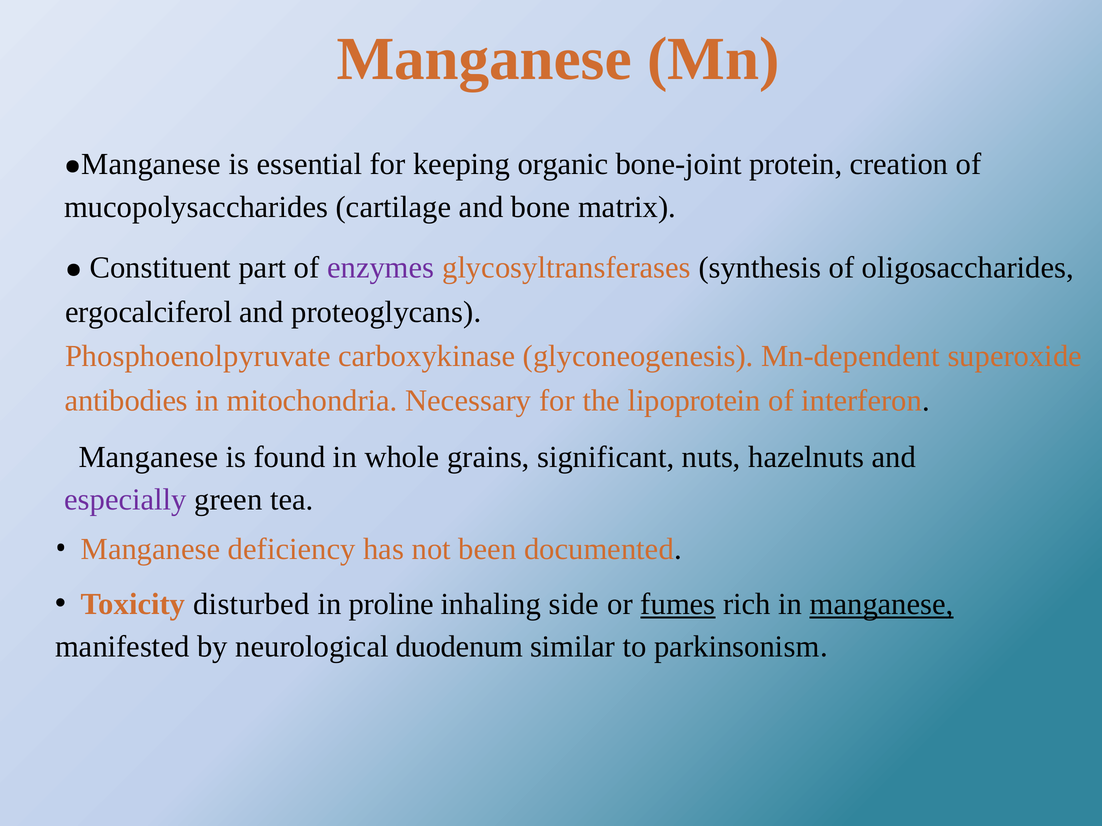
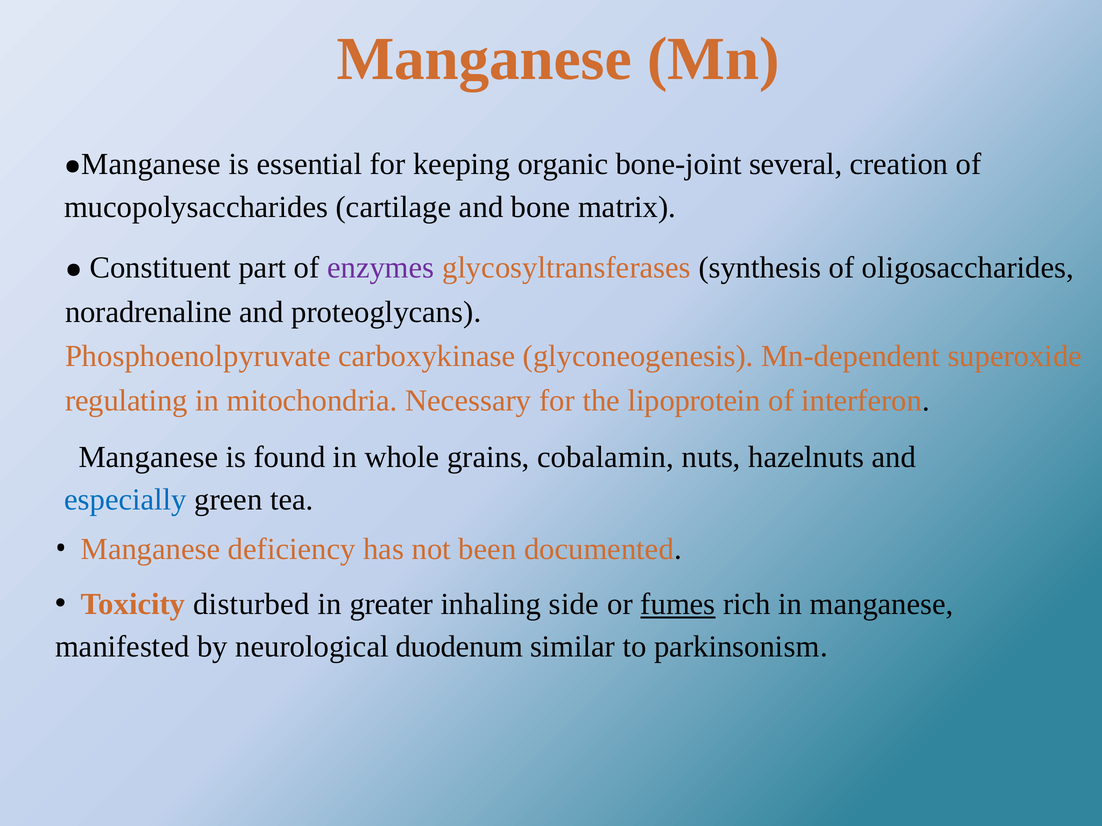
protein: protein -> several (796, 164)
ergocalciferol: ergocalciferol -> noradrenaline (148, 312)
antibodies: antibodies -> regulating (126, 401)
significant: significant -> cobalamin (606, 458)
especially colour: purple -> blue (125, 500)
proline: proline -> greater (391, 605)
manganese underline: present -> none (882, 605)
